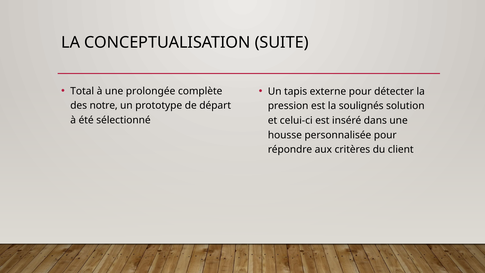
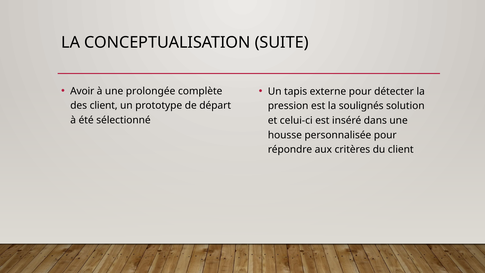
Total: Total -> Avoir (82, 91)
des notre: notre -> client (104, 106)
